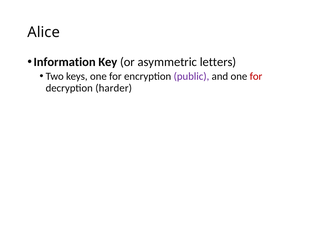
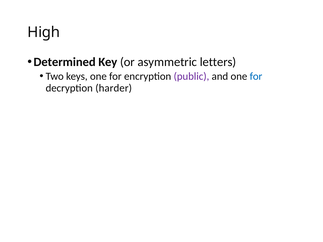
Alice: Alice -> High (44, 32)
Information: Information -> Determined (65, 62)
for colour: red -> blue (256, 76)
